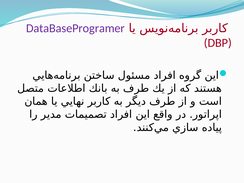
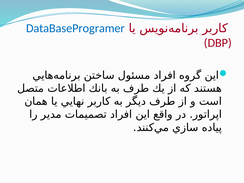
DataBaseProgramer colour: purple -> blue (75, 28)
